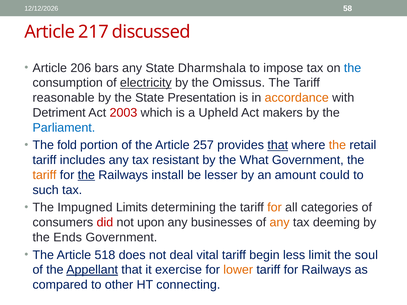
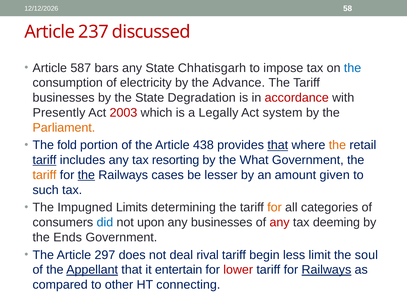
217: 217 -> 237 (94, 32)
206: 206 -> 587 (81, 68)
Dharmshala: Dharmshala -> Chhatisgarh (212, 68)
electricity underline: present -> none (146, 83)
Omissus: Omissus -> Advance (239, 83)
reasonable: reasonable -> businesses (64, 98)
Presentation: Presentation -> Degradation (202, 98)
accordance colour: orange -> red (297, 98)
Detriment: Detriment -> Presently (59, 113)
Upheld: Upheld -> Legally (218, 113)
makers: makers -> system (283, 113)
Parliament colour: blue -> orange (64, 128)
257: 257 -> 438 (203, 145)
tariff underline: none -> present (44, 160)
resistant: resistant -> resorting (176, 160)
install: install -> cases (168, 175)
could: could -> given (335, 175)
did colour: red -> blue (105, 223)
any colour: orange -> red (280, 223)
518: 518 -> 297 (105, 255)
vital: vital -> rival (208, 255)
exercise: exercise -> entertain (179, 270)
lower colour: orange -> red (238, 270)
Railways underline: none -> present (326, 270)
